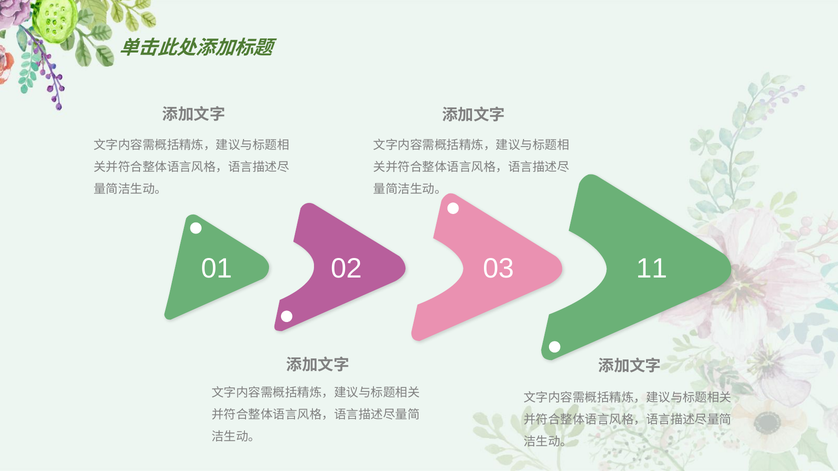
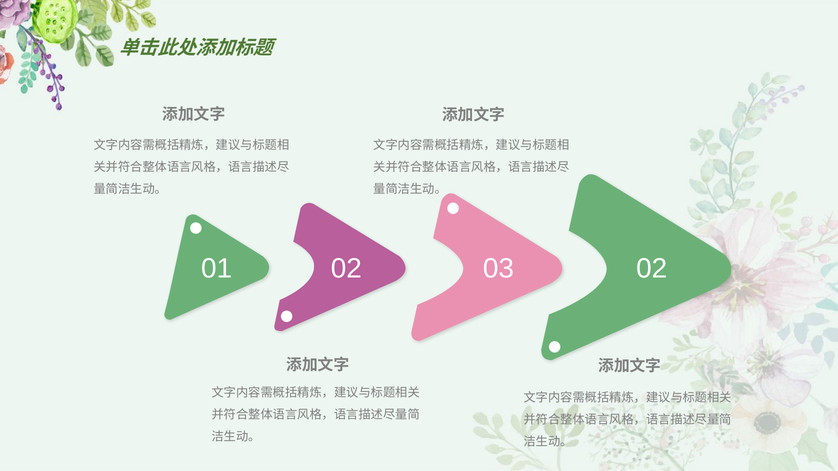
01 11: 11 -> 02 (652, 269)
